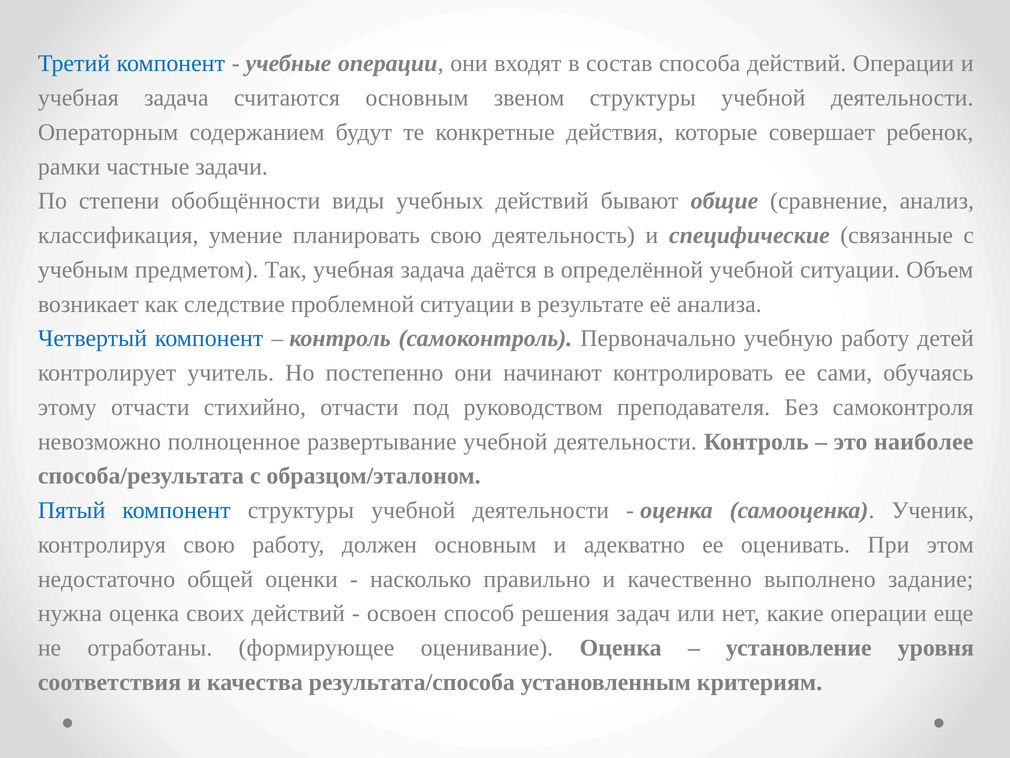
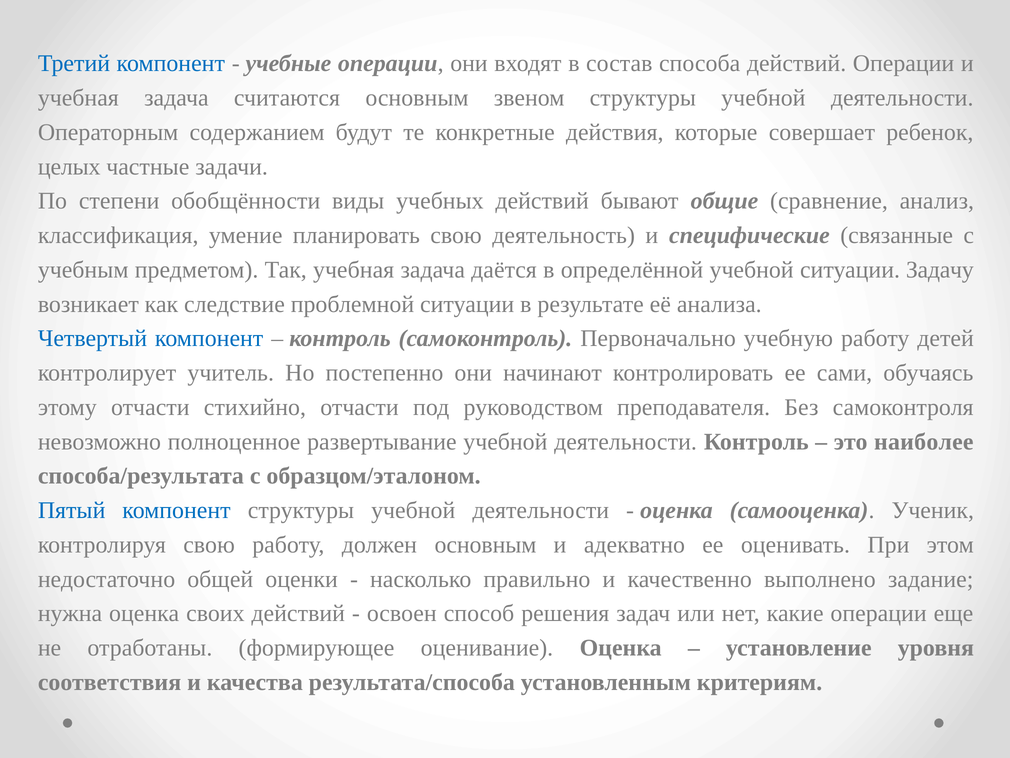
рамки: рамки -> целых (69, 167)
Объем: Объем -> Задачу (940, 270)
